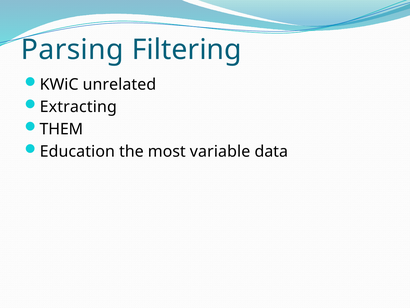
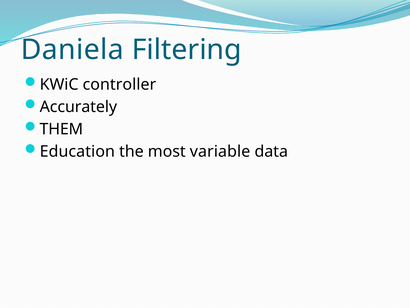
Parsing: Parsing -> Daniela (72, 50)
unrelated: unrelated -> controller (119, 84)
Extracting: Extracting -> Accurately (78, 107)
